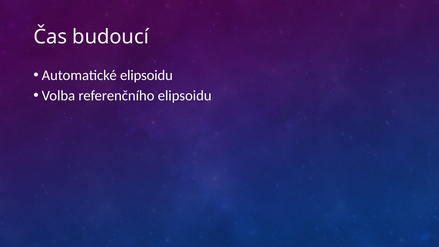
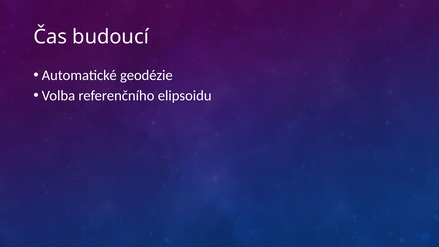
Automatické elipsoidu: elipsoidu -> geodézie (146, 75)
